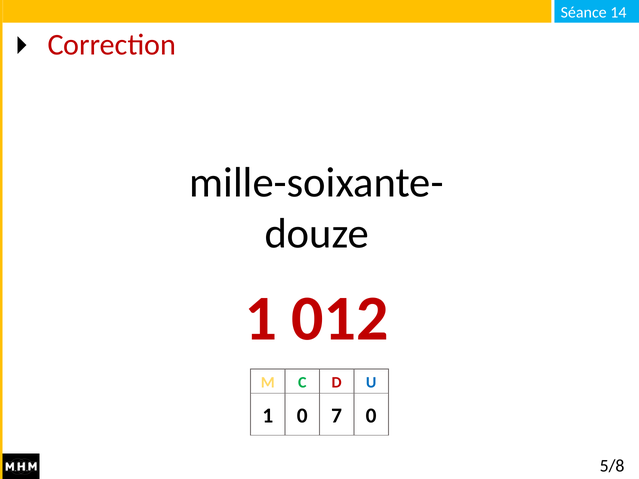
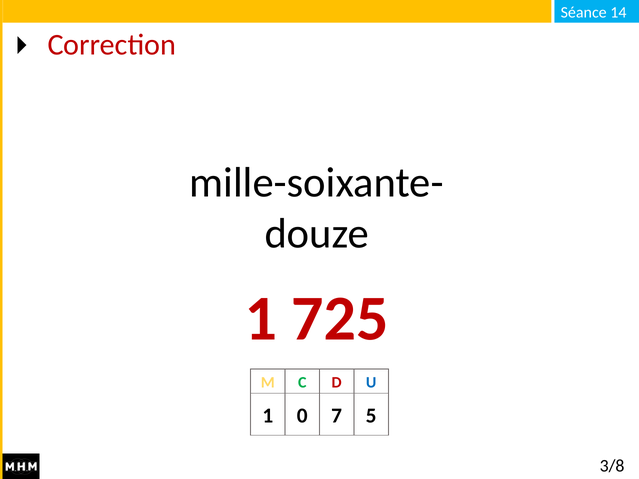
012: 012 -> 725 (340, 319)
7 0: 0 -> 5 (371, 416)
5/8: 5/8 -> 3/8 (612, 466)
